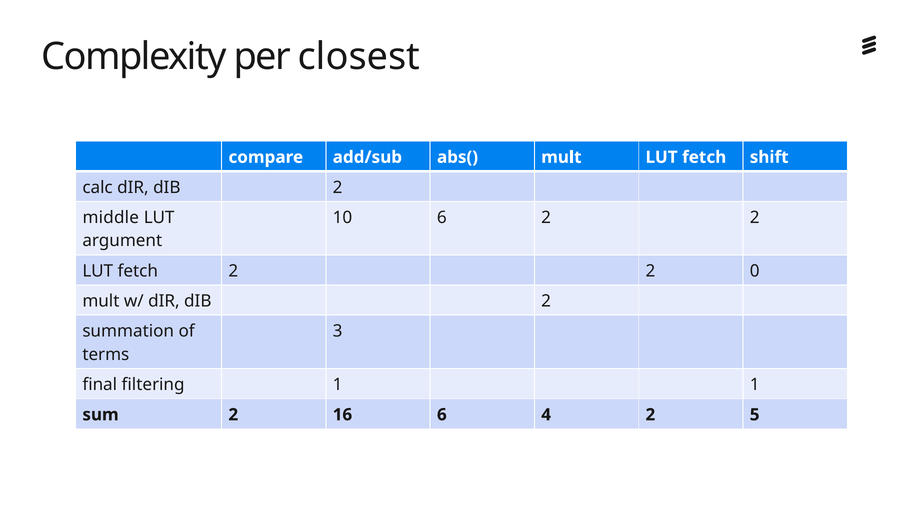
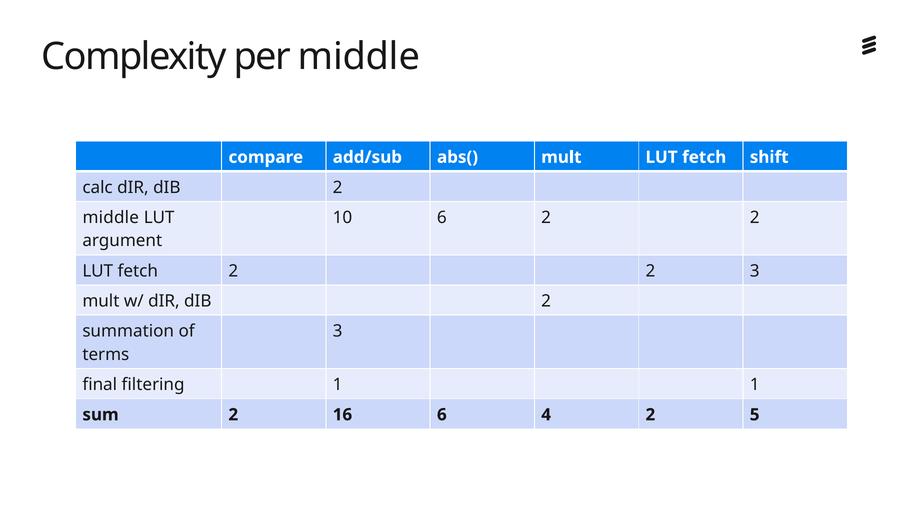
per closest: closest -> middle (359, 57)
2 0: 0 -> 3 (755, 271)
